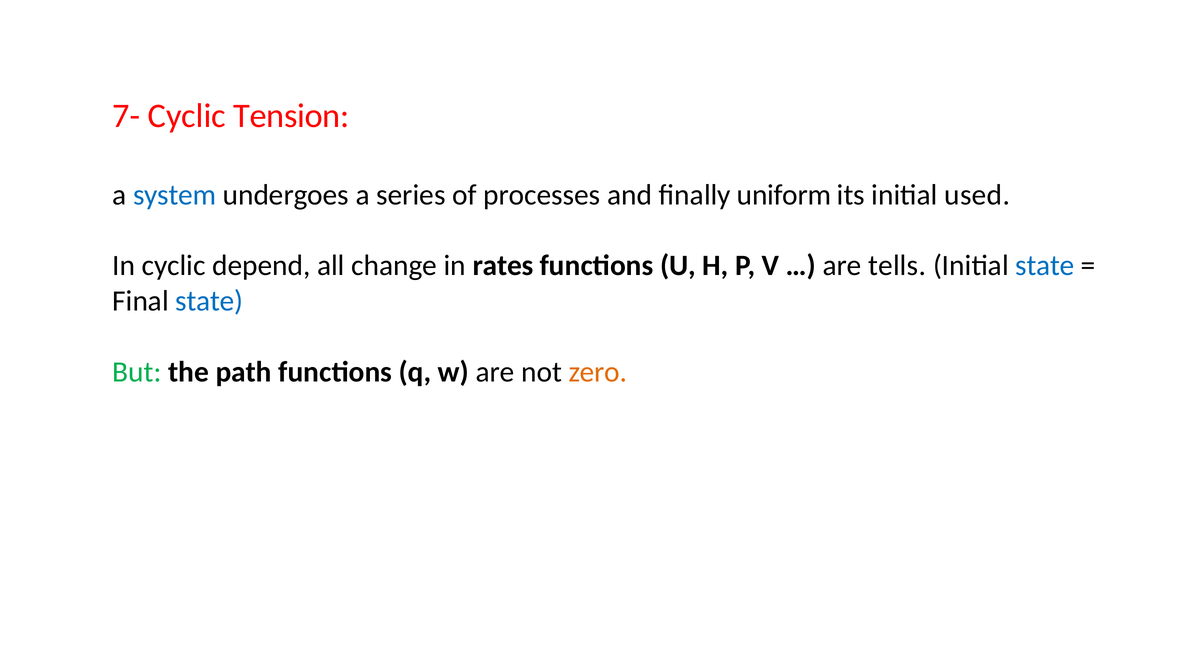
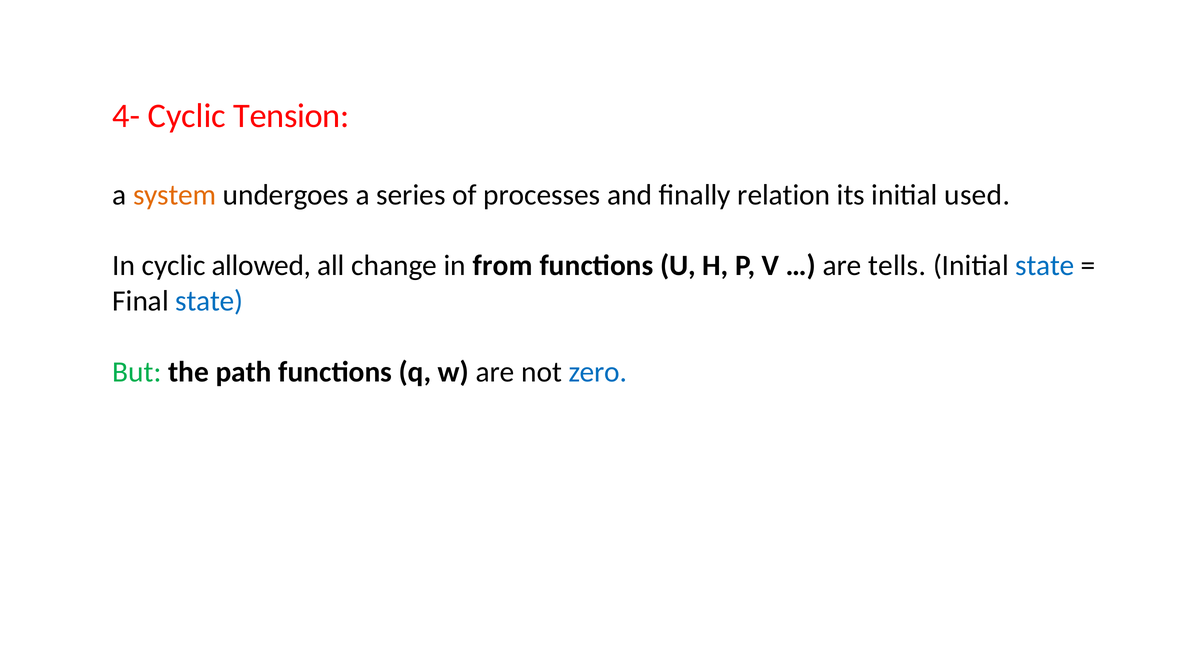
7-: 7- -> 4- (126, 116)
system colour: blue -> orange (175, 195)
uniform: uniform -> relation (784, 195)
depend: depend -> allowed (261, 266)
rates: rates -> from (503, 266)
zero colour: orange -> blue (598, 372)
